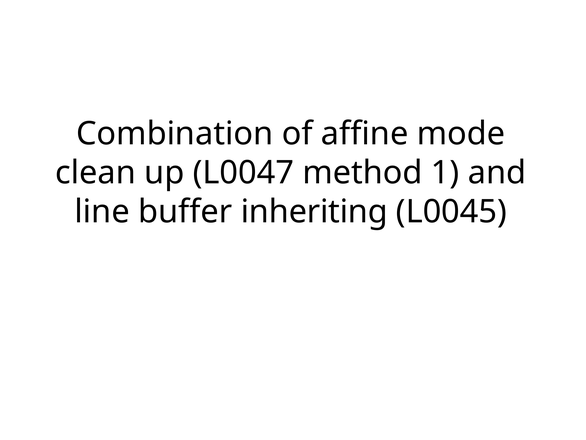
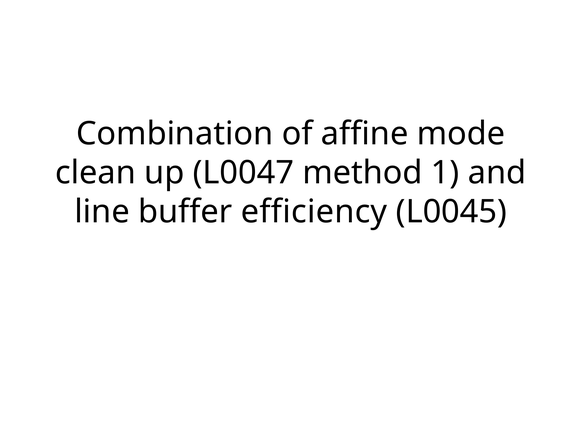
inheriting: inheriting -> efficiency (314, 212)
